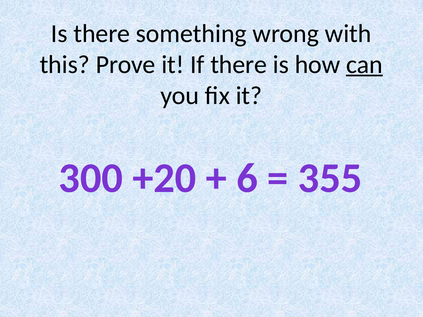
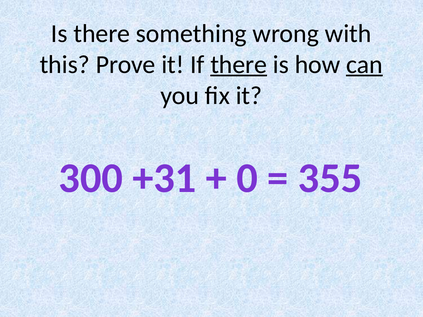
there underline: none -> present (239, 65)
+20: +20 -> +31 (164, 178)
6: 6 -> 0 (247, 178)
